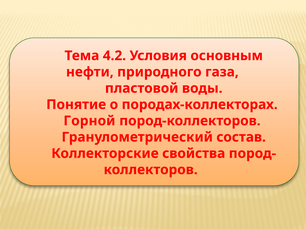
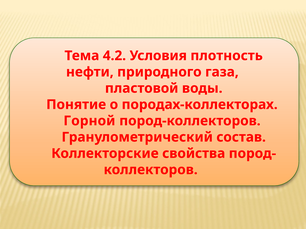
основным: основным -> плотность (227, 56)
